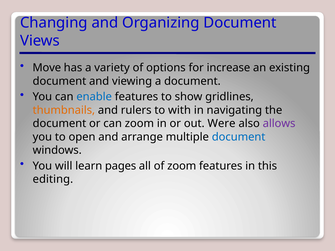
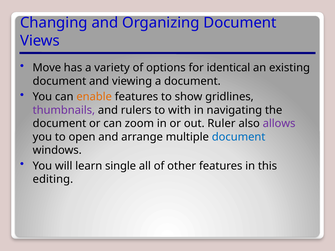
increase: increase -> identical (228, 68)
enable colour: blue -> orange (94, 97)
thumbnails colour: orange -> purple (64, 110)
Were: Were -> Ruler (221, 124)
pages: pages -> single (121, 166)
of zoom: zoom -> other (182, 166)
